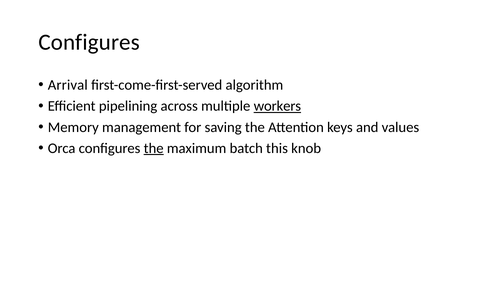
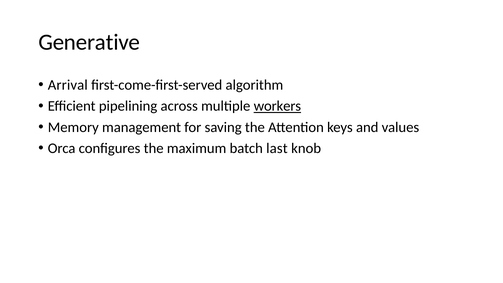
Configures: Configures -> Generative (89, 42)
the underline: present -> none (154, 148)
this: this -> last (277, 148)
